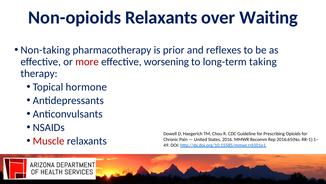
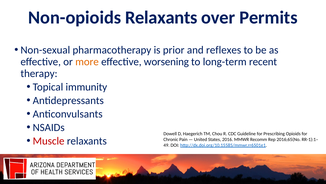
Waiting: Waiting -> Permits (268, 18)
Non-taking: Non-taking -> Non-sexual (45, 50)
more colour: red -> orange (87, 62)
taking: taking -> recent (263, 62)
hormone: hormone -> immunity (86, 87)
